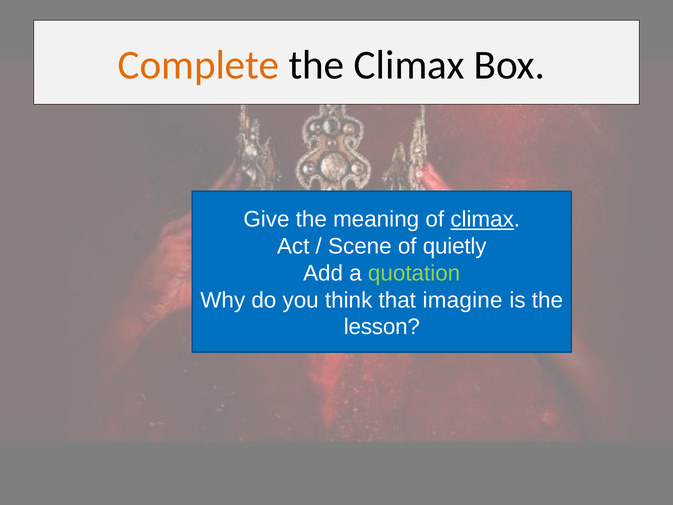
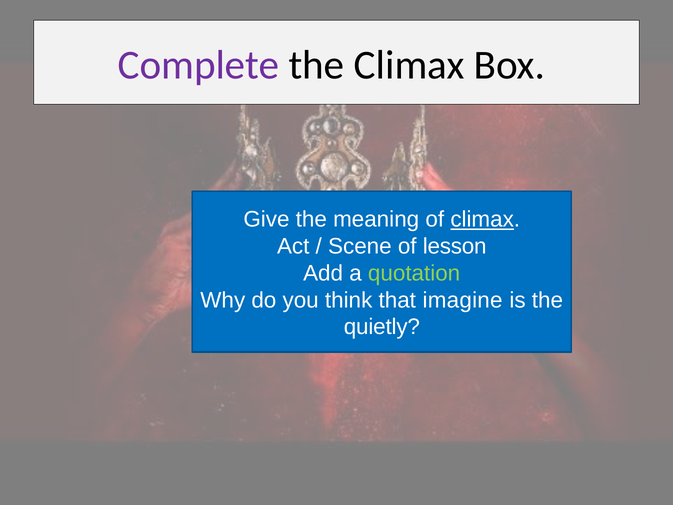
Complete colour: orange -> purple (199, 65)
quietly: quietly -> lesson (455, 246)
lesson: lesson -> quietly (382, 327)
